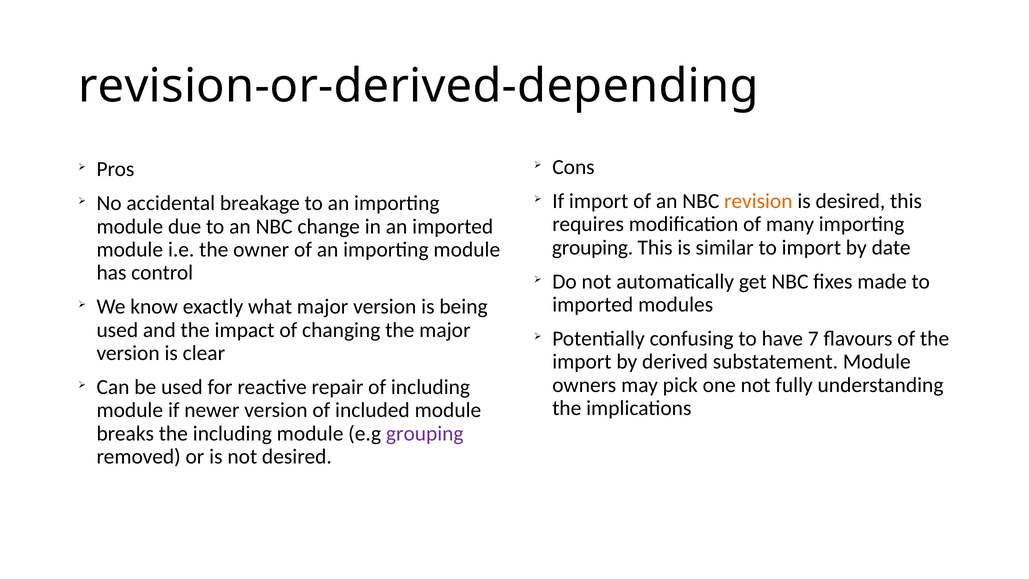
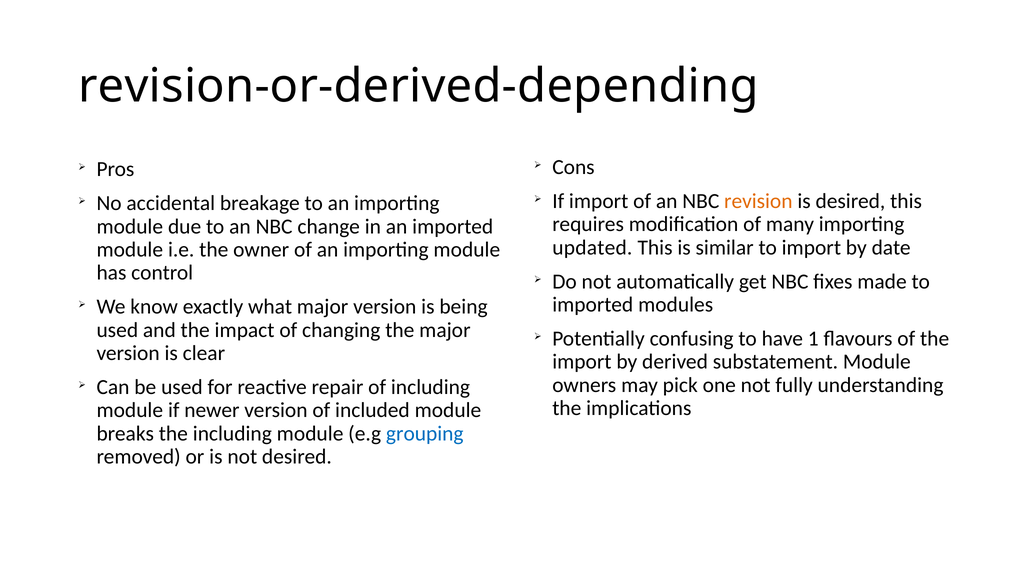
grouping: grouping -> updated (592, 247)
7: 7 -> 1 (813, 338)
grouping colour: purple -> blue (425, 433)
